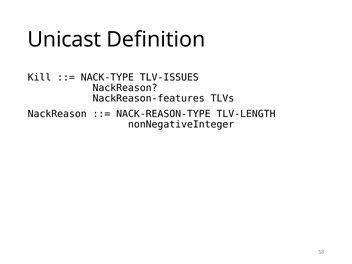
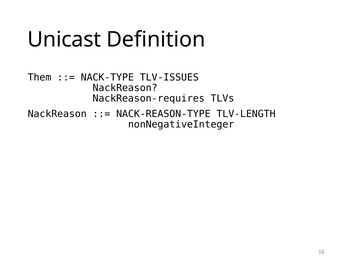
Kill: Kill -> Them (39, 77)
NackReason-features: NackReason-features -> NackReason-requires (149, 98)
